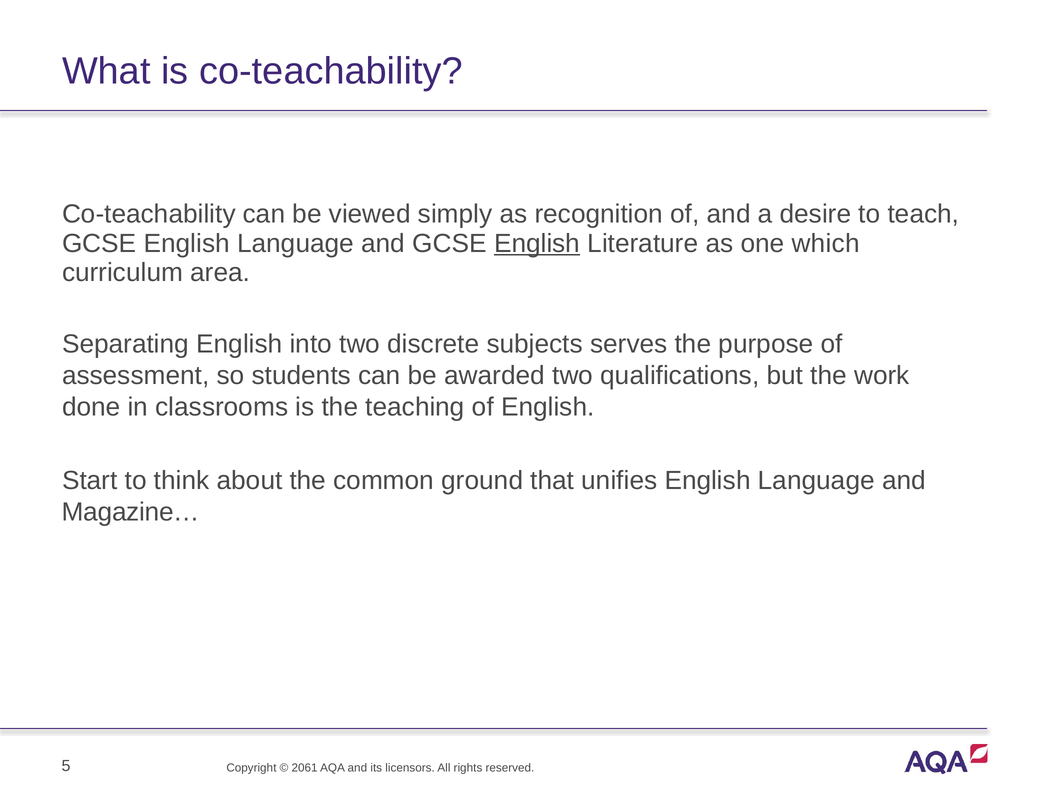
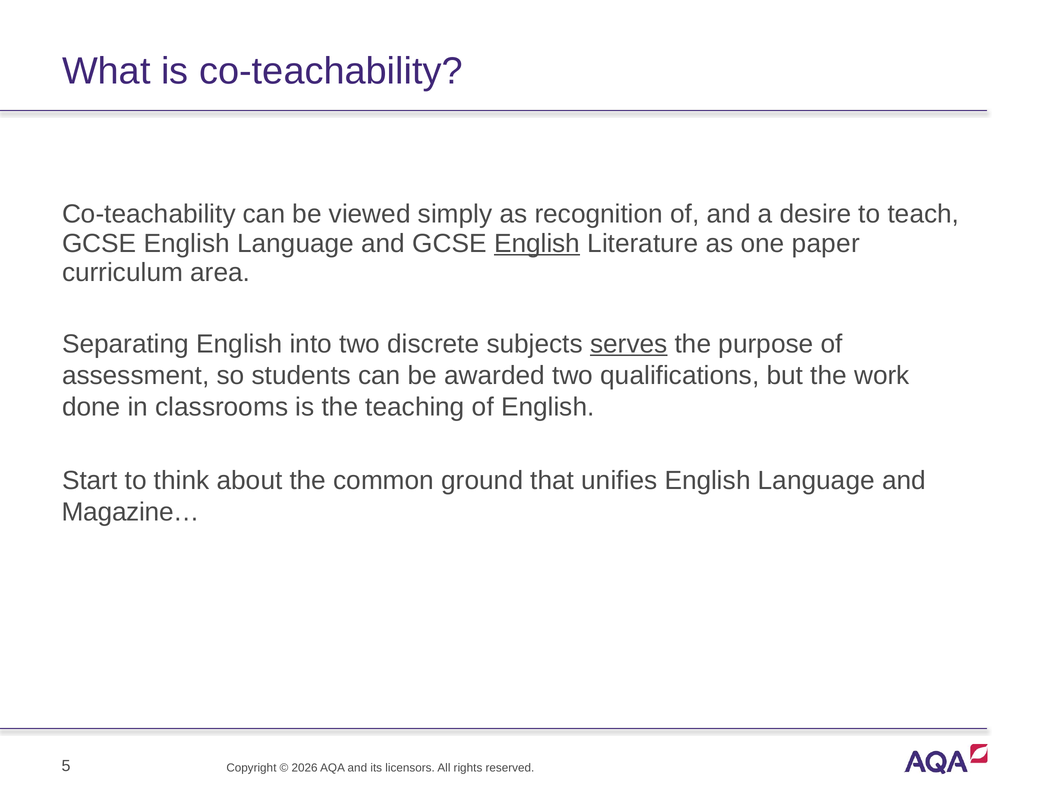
which: which -> paper (826, 244)
serves underline: none -> present (629, 344)
2061: 2061 -> 2026 (305, 768)
